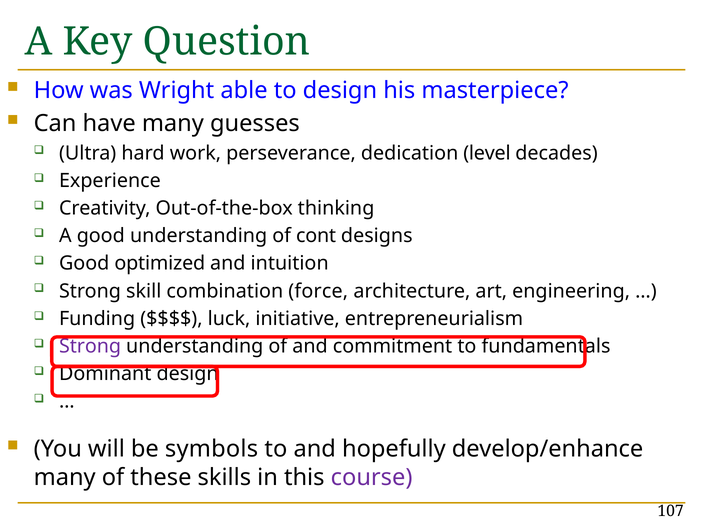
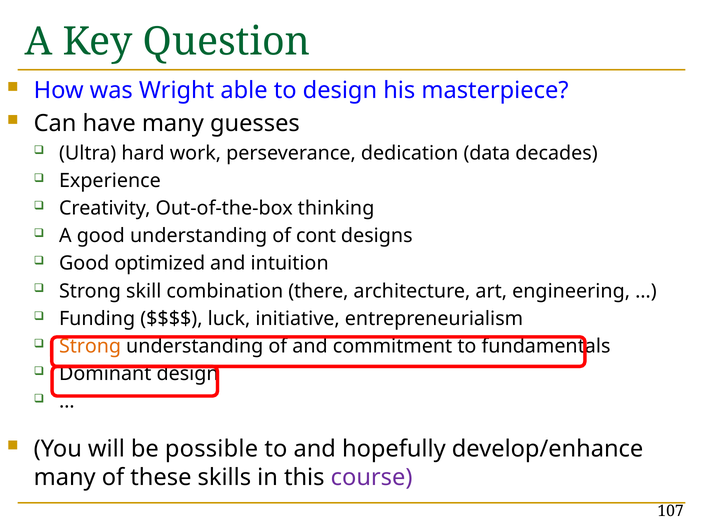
level: level -> data (487, 153)
force: force -> there (318, 291)
Strong colour: purple -> orange (90, 346)
symbols: symbols -> possible (212, 449)
